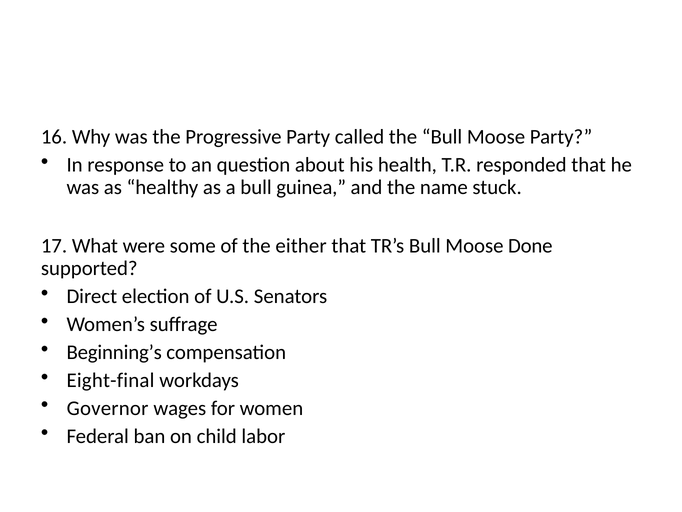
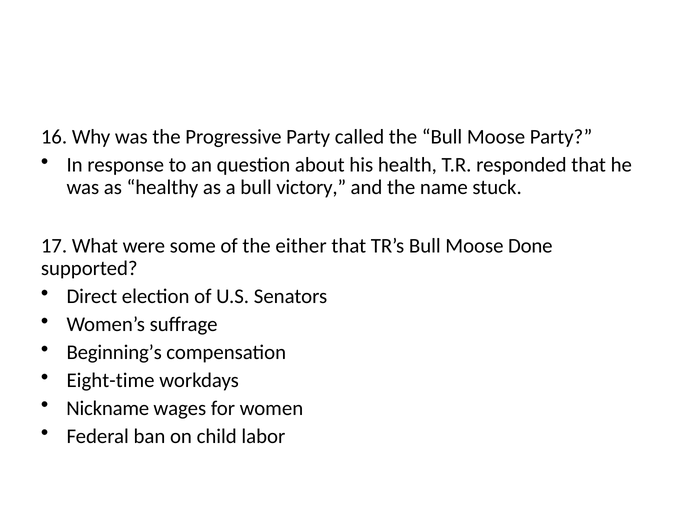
guinea: guinea -> victory (311, 187)
Eight-final: Eight-final -> Eight-time (111, 380)
Governor: Governor -> Nickname (108, 408)
